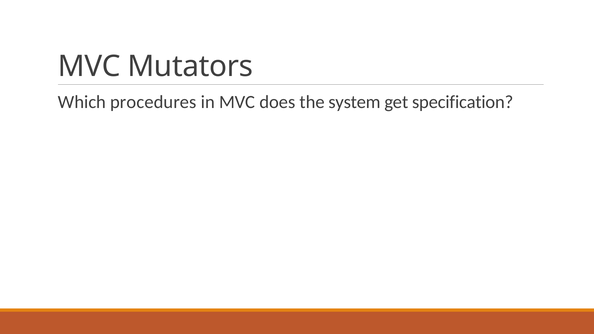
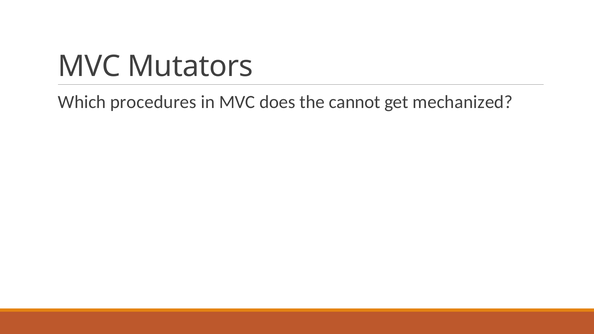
system: system -> cannot (355, 102)
specification: specification -> mechanized (463, 102)
